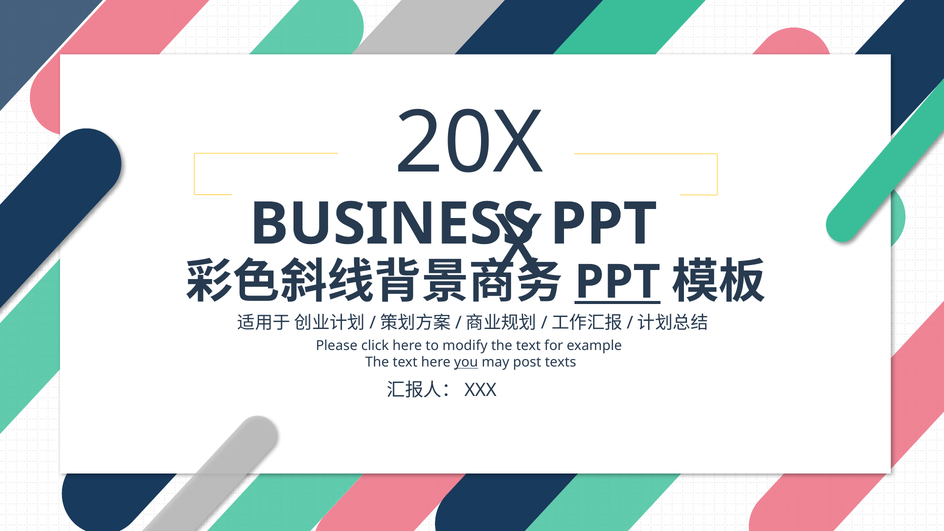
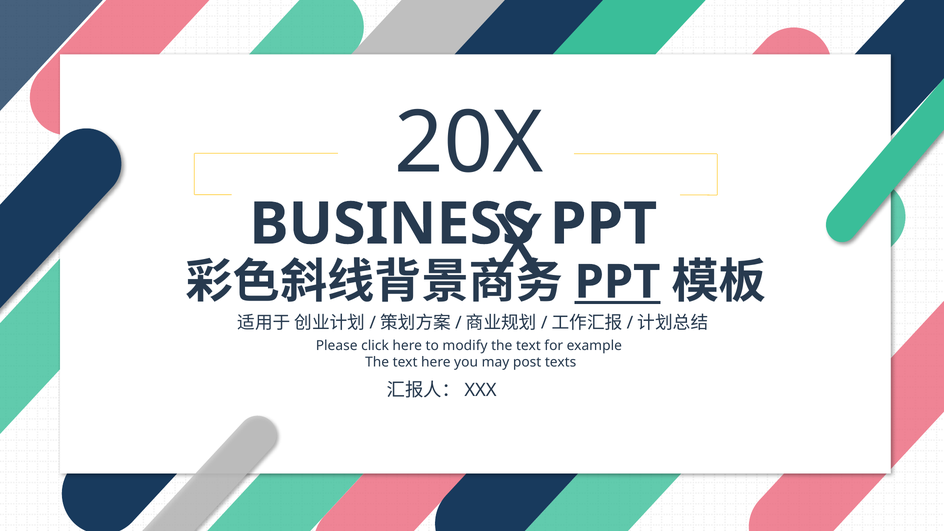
you underline: present -> none (466, 362)
